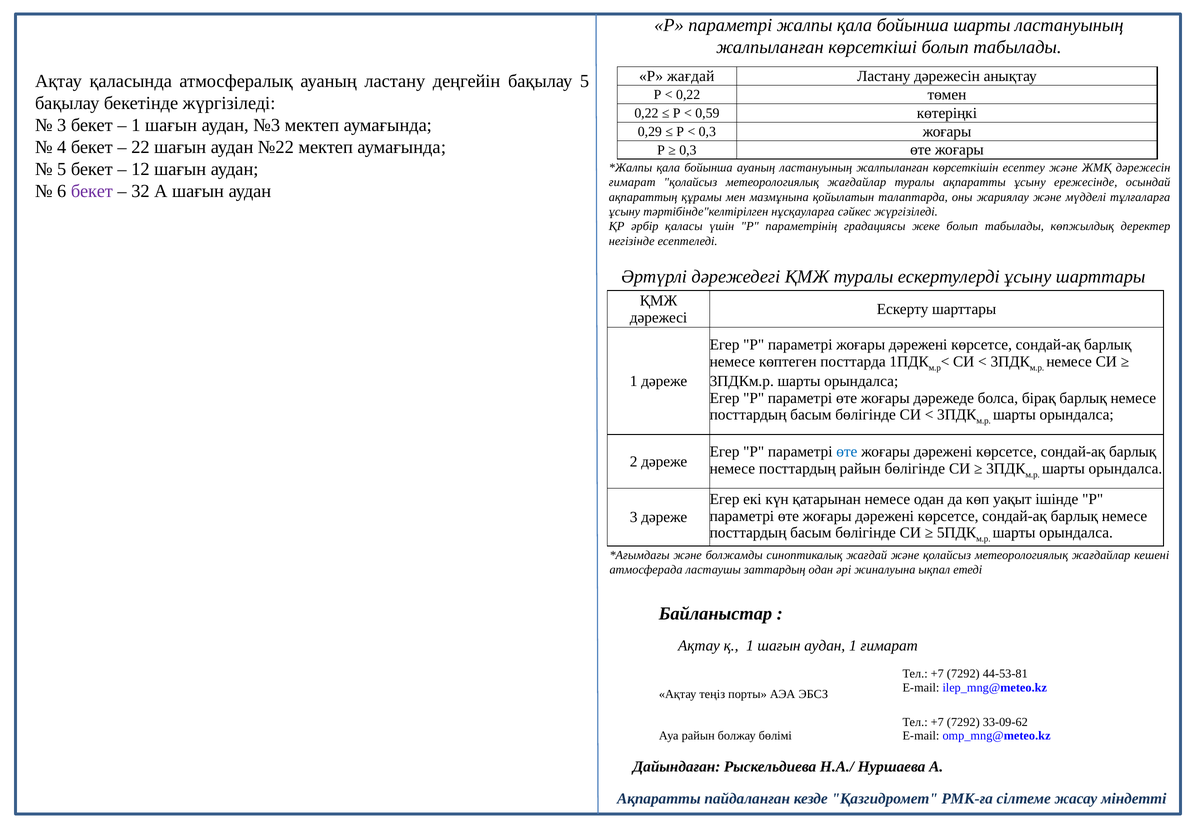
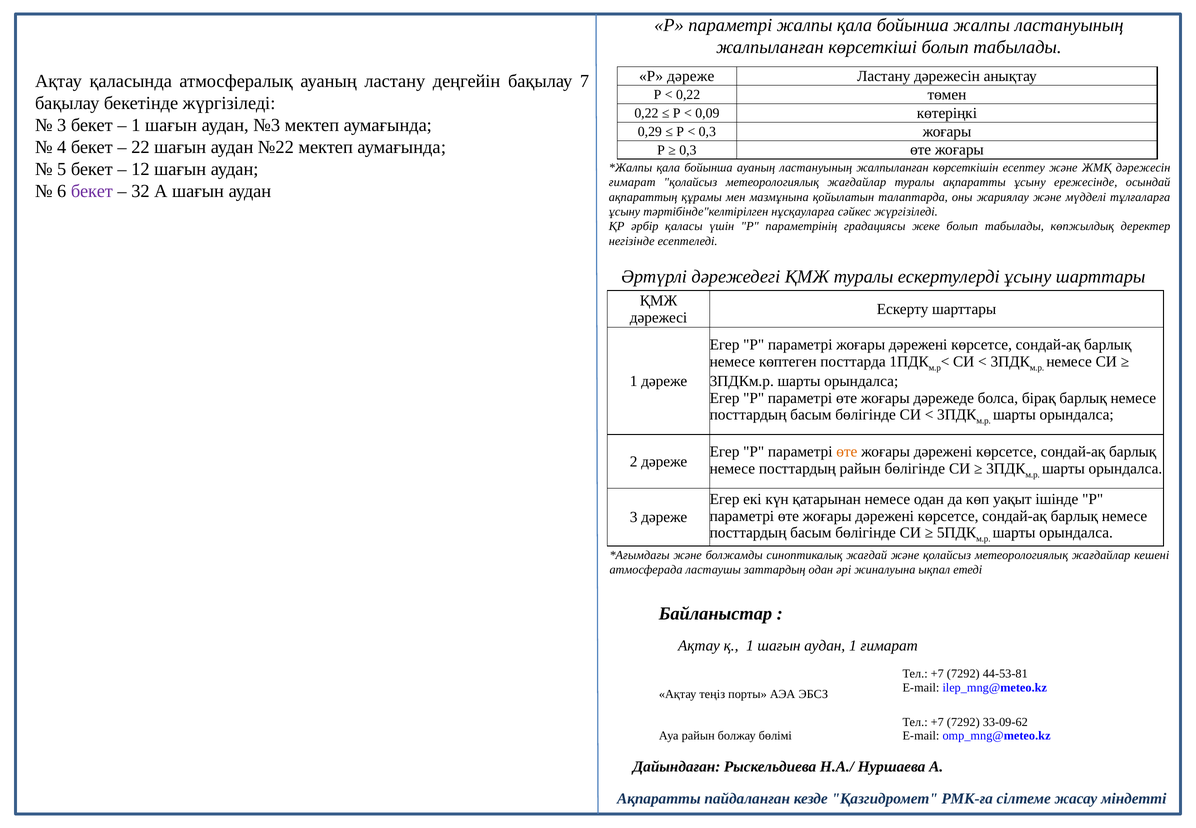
бойынша шарты: шарты -> жалпы (982, 25)
Р жағдай: жағдай -> дәреже (691, 76)
бақылау 5: 5 -> 7 (584, 81)
0,59: 0,59 -> 0,09 (707, 113)
өте colour: blue -> orange (847, 452)
